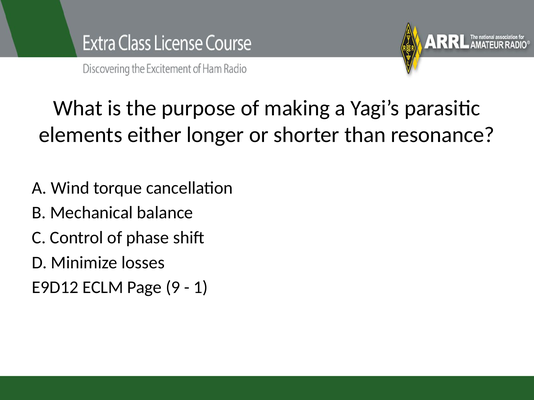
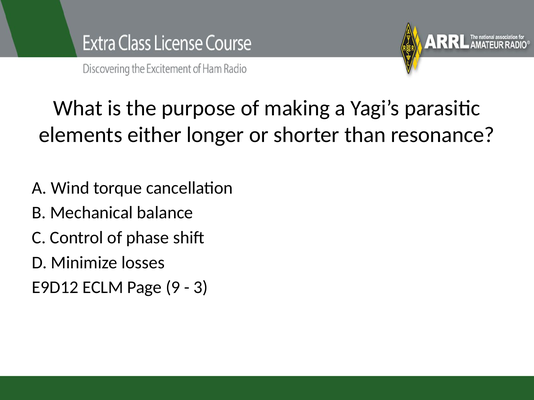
1: 1 -> 3 (201, 288)
